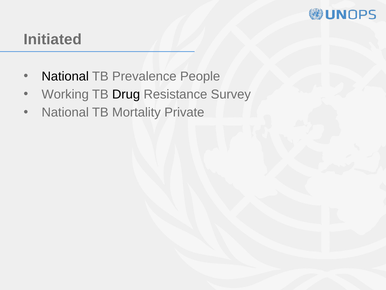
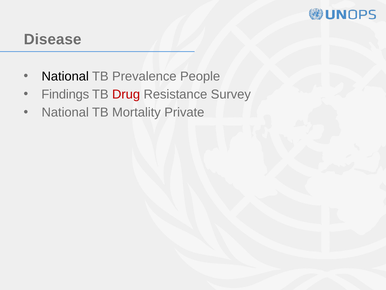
Initiated: Initiated -> Disease (53, 39)
Working: Working -> Findings (65, 94)
Drug colour: black -> red (126, 94)
